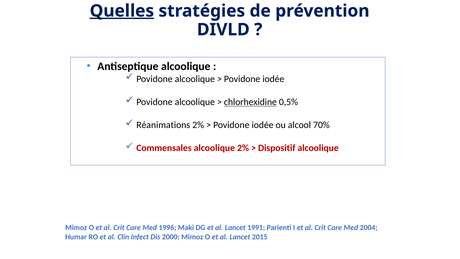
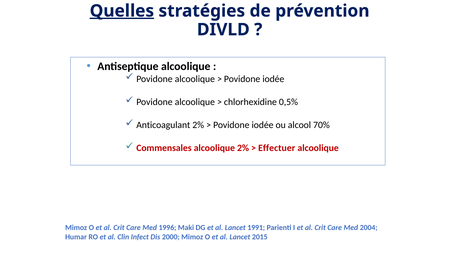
chlorhexidine underline: present -> none (250, 102)
Réanimations: Réanimations -> Anticoagulant (163, 125)
Dispositif: Dispositif -> Effectuer (277, 148)
